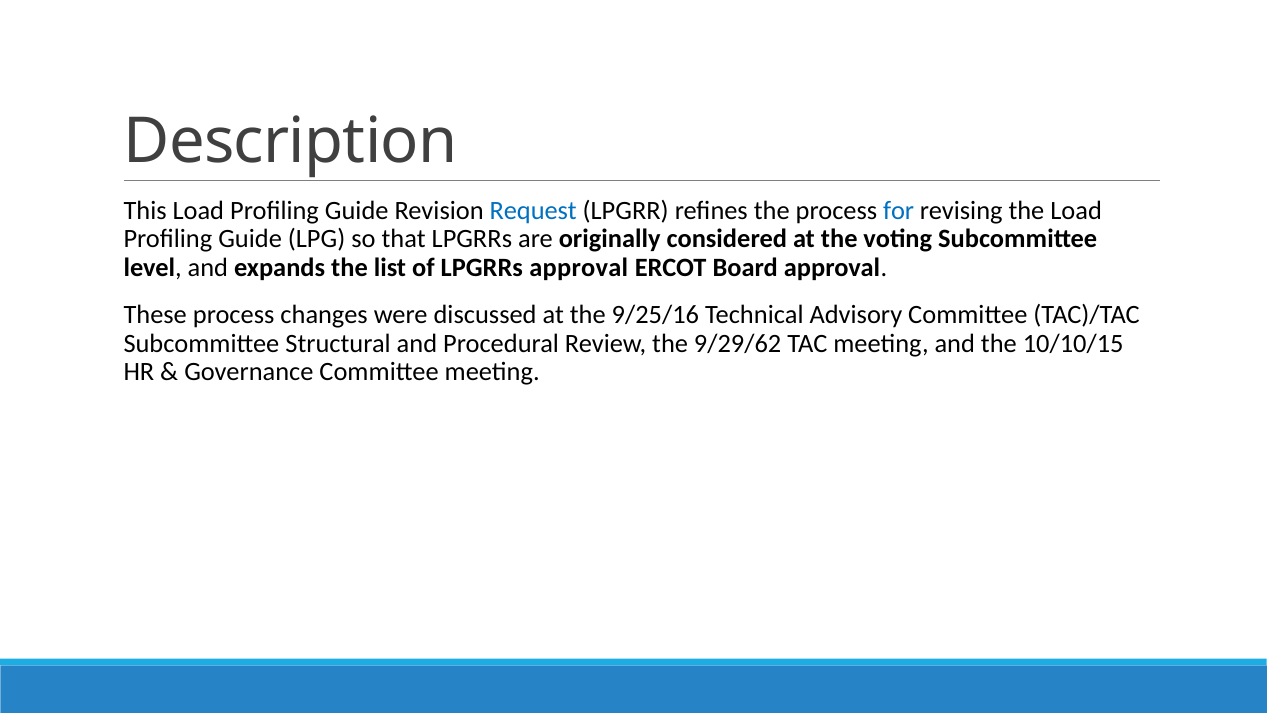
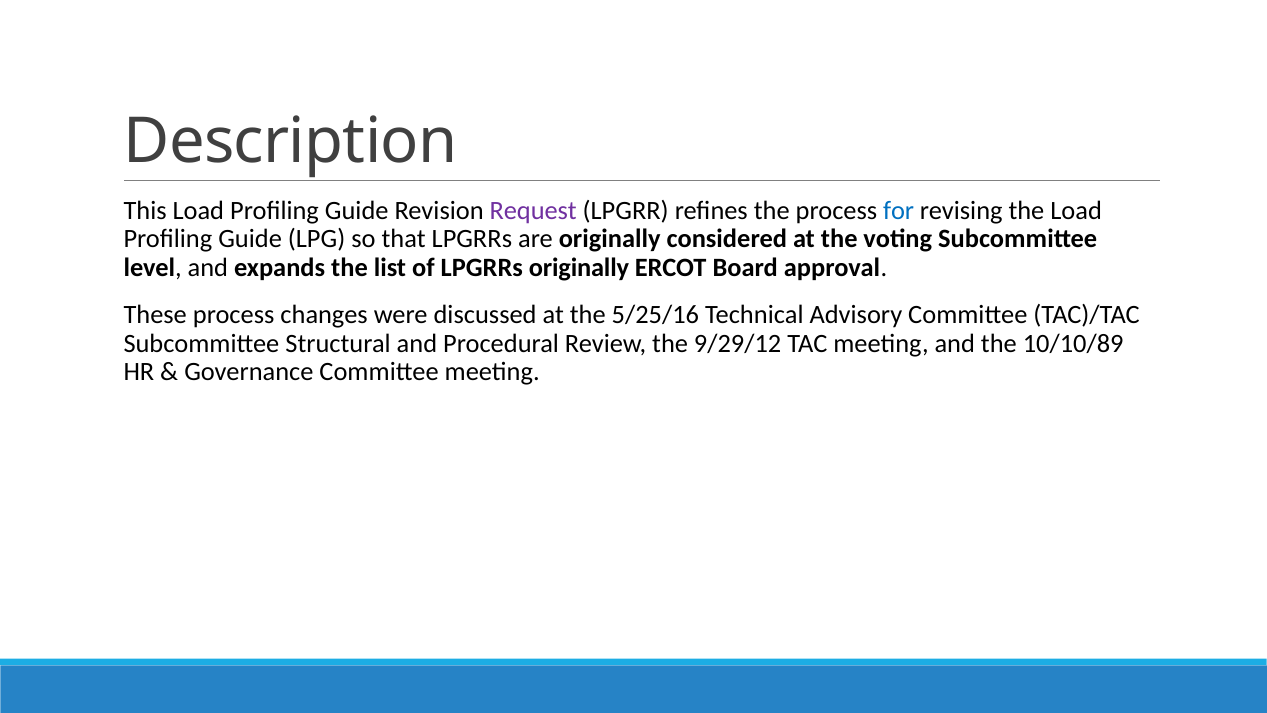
Request colour: blue -> purple (533, 211)
LPGRRs approval: approval -> originally (579, 268)
9/25/16: 9/25/16 -> 5/25/16 (655, 315)
9/29/62: 9/29/62 -> 9/29/12 (738, 343)
10/10/15: 10/10/15 -> 10/10/89 (1073, 343)
